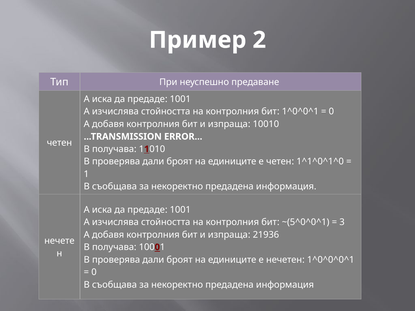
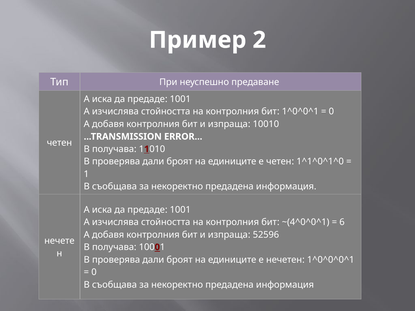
~(5^0^0^1: ~(5^0^0^1 -> ~(4^0^0^1 (306, 222)
3: 3 -> 6 (342, 222)
21936: 21936 -> 52596 (266, 235)
